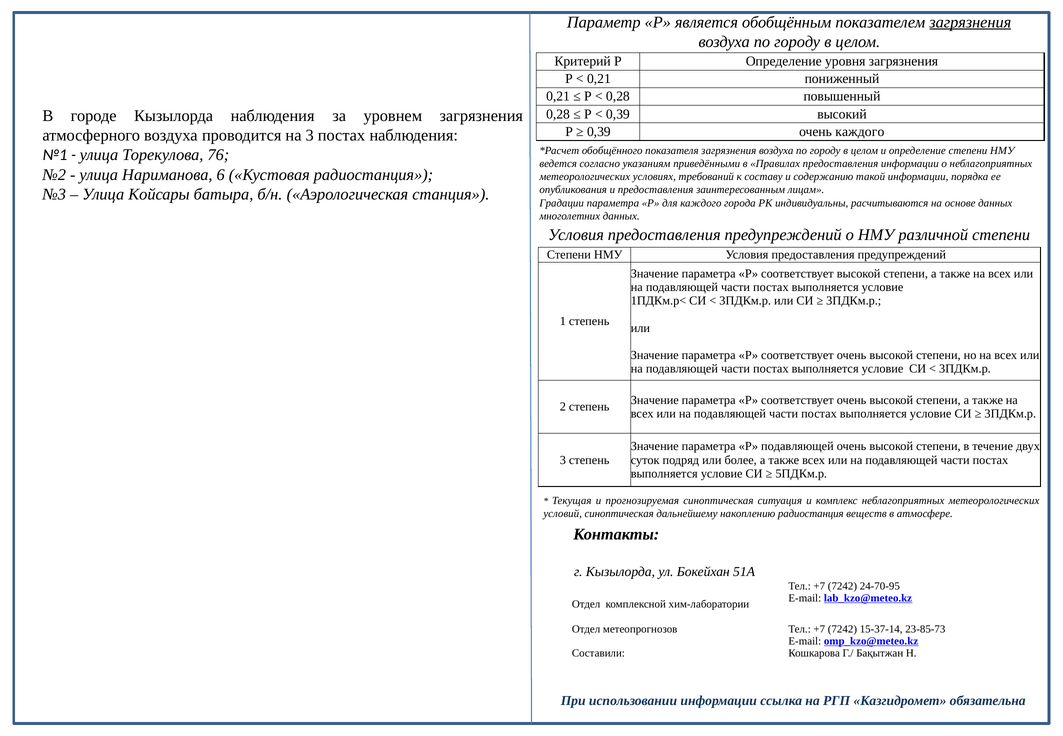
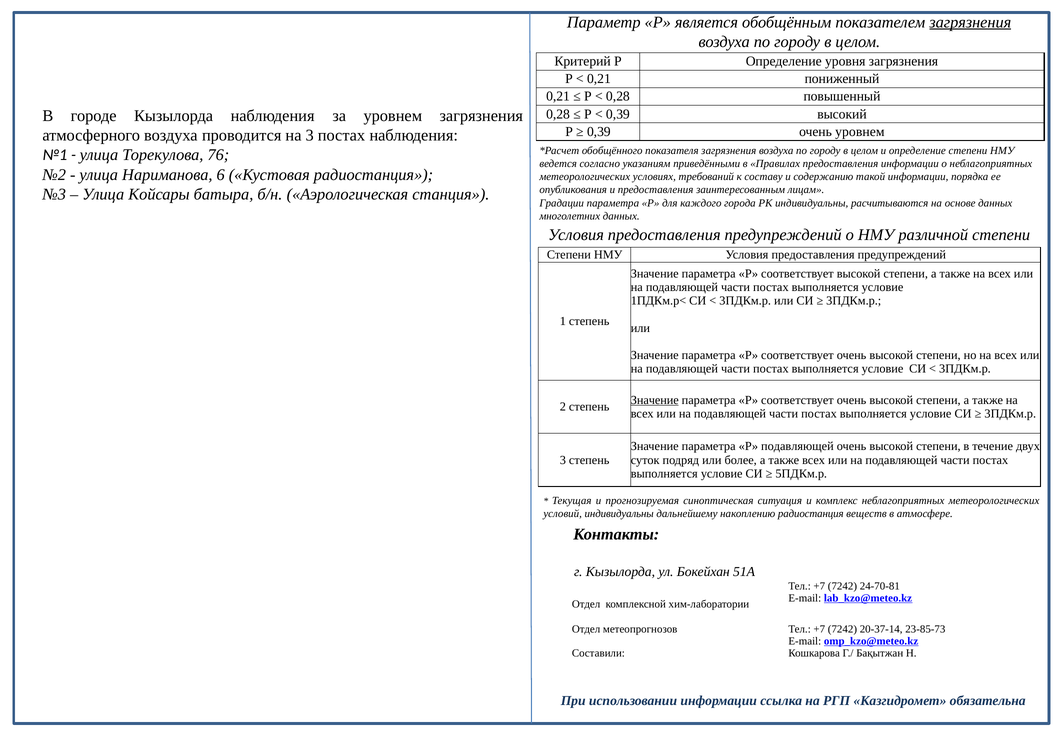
очень каждого: каждого -> уровнем (860, 132)
Значение underline: none -> present (655, 400)
условий синоптическая: синоптическая -> индивидуальны (619, 514)
24-70-95: 24-70-95 -> 24-70-81 (880, 586)
15-37-14: 15-37-14 -> 20-37-14 (881, 629)
